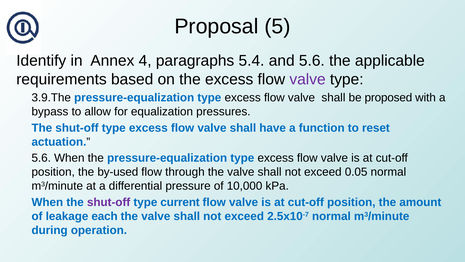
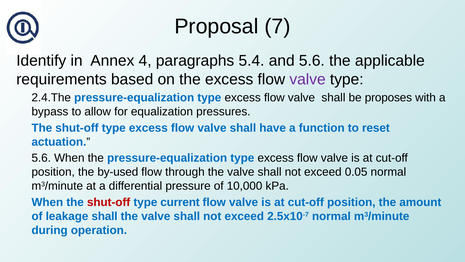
5: 5 -> 7 (277, 26)
3.9.The: 3.9.The -> 2.4.The (51, 97)
proposed: proposed -> proposes (388, 97)
shut-off colour: purple -> red (109, 202)
leakage each: each -> shall (105, 216)
